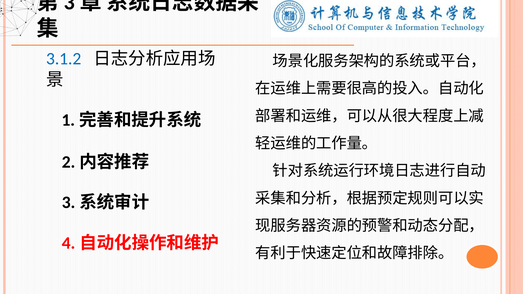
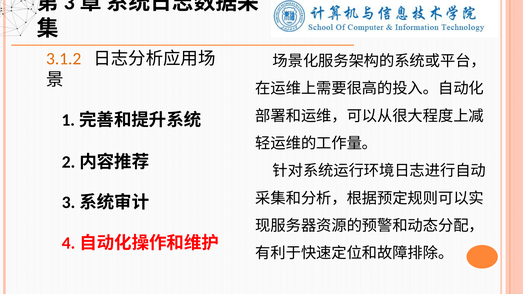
3.1.2 colour: blue -> orange (64, 59)
